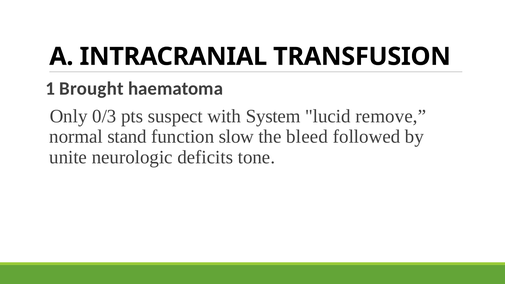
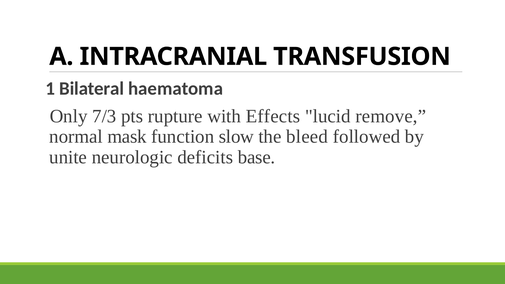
Brought: Brought -> Bilateral (92, 88)
0/3: 0/3 -> 7/3 (104, 116)
suspect: suspect -> rupture (175, 116)
System: System -> Effects (273, 116)
stand: stand -> mask (127, 137)
tone: tone -> base (257, 157)
